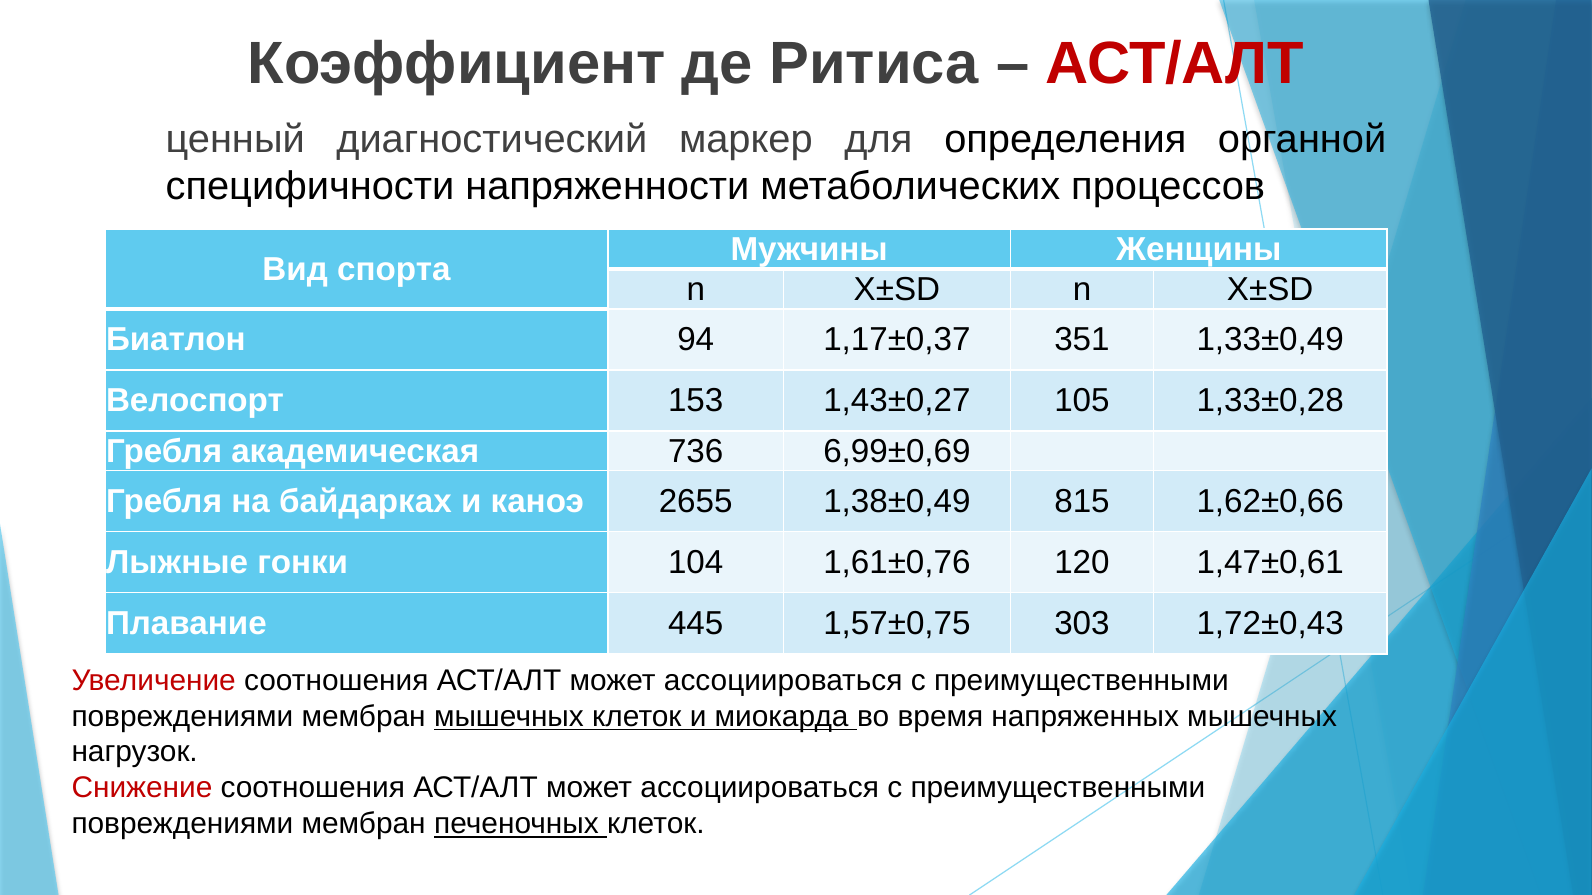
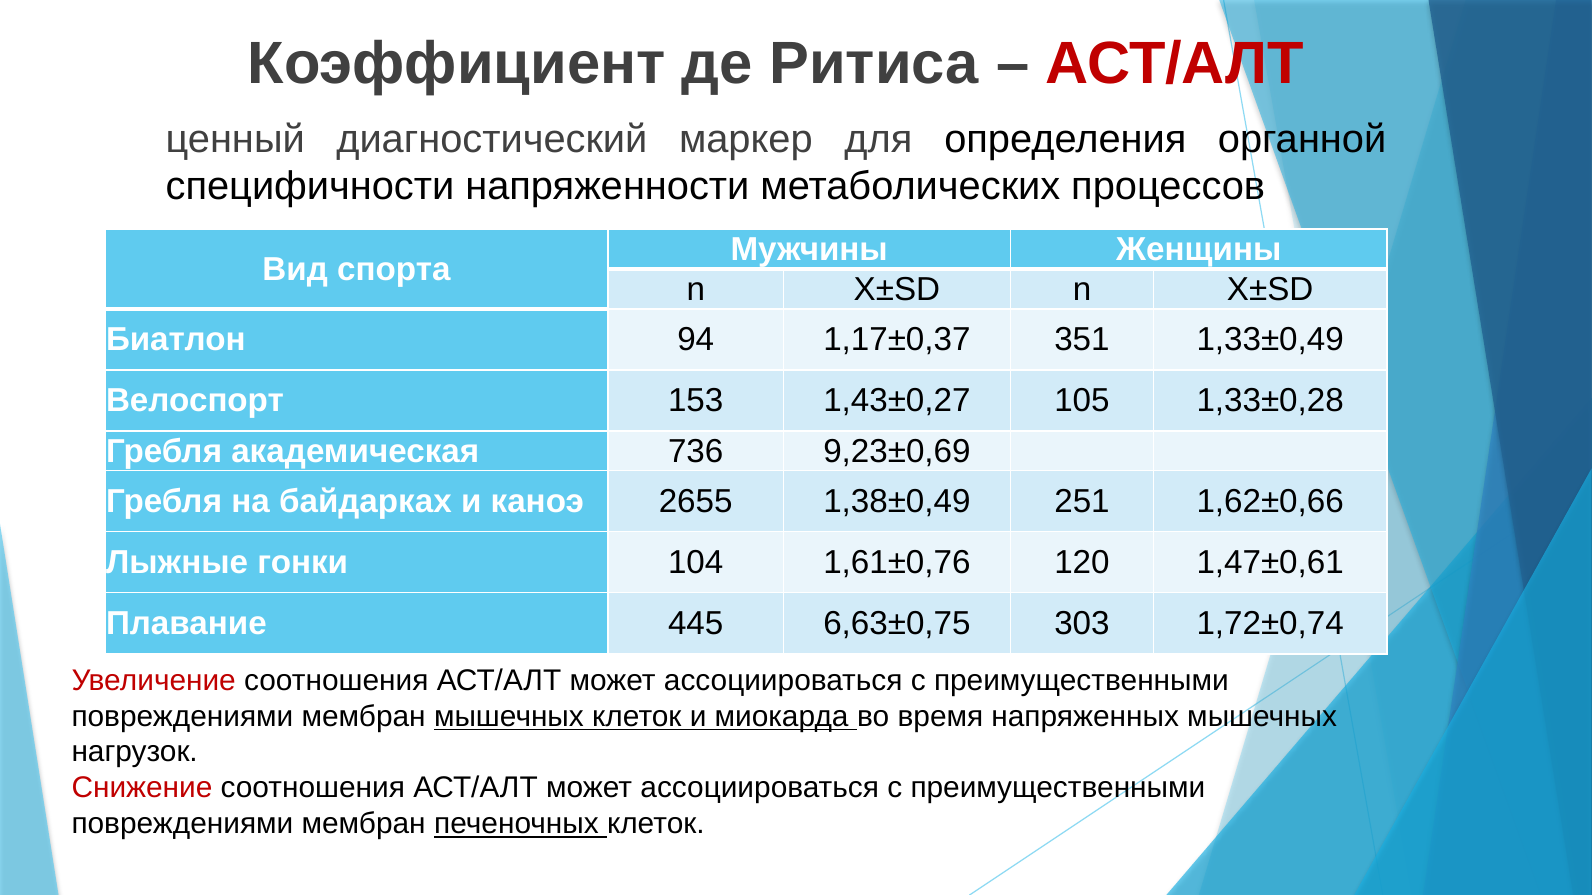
6,99±0,69: 6,99±0,69 -> 9,23±0,69 (897, 452)
815: 815 -> 251 (1082, 502)
1,57±0,75: 1,57±0,75 -> 6,63±0,75 (897, 624)
1,72±0,43: 1,72±0,43 -> 1,72±0,74 (1270, 624)
